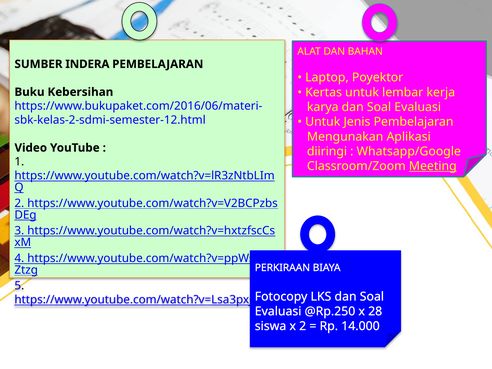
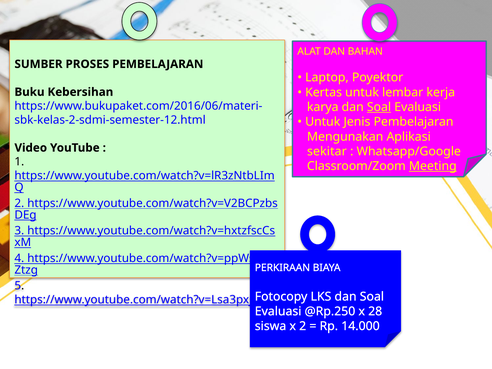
INDERA: INDERA -> PROSES (87, 64)
Soal underline: none -> present (379, 107)
diiringi: diiringi -> sekitar (327, 151)
